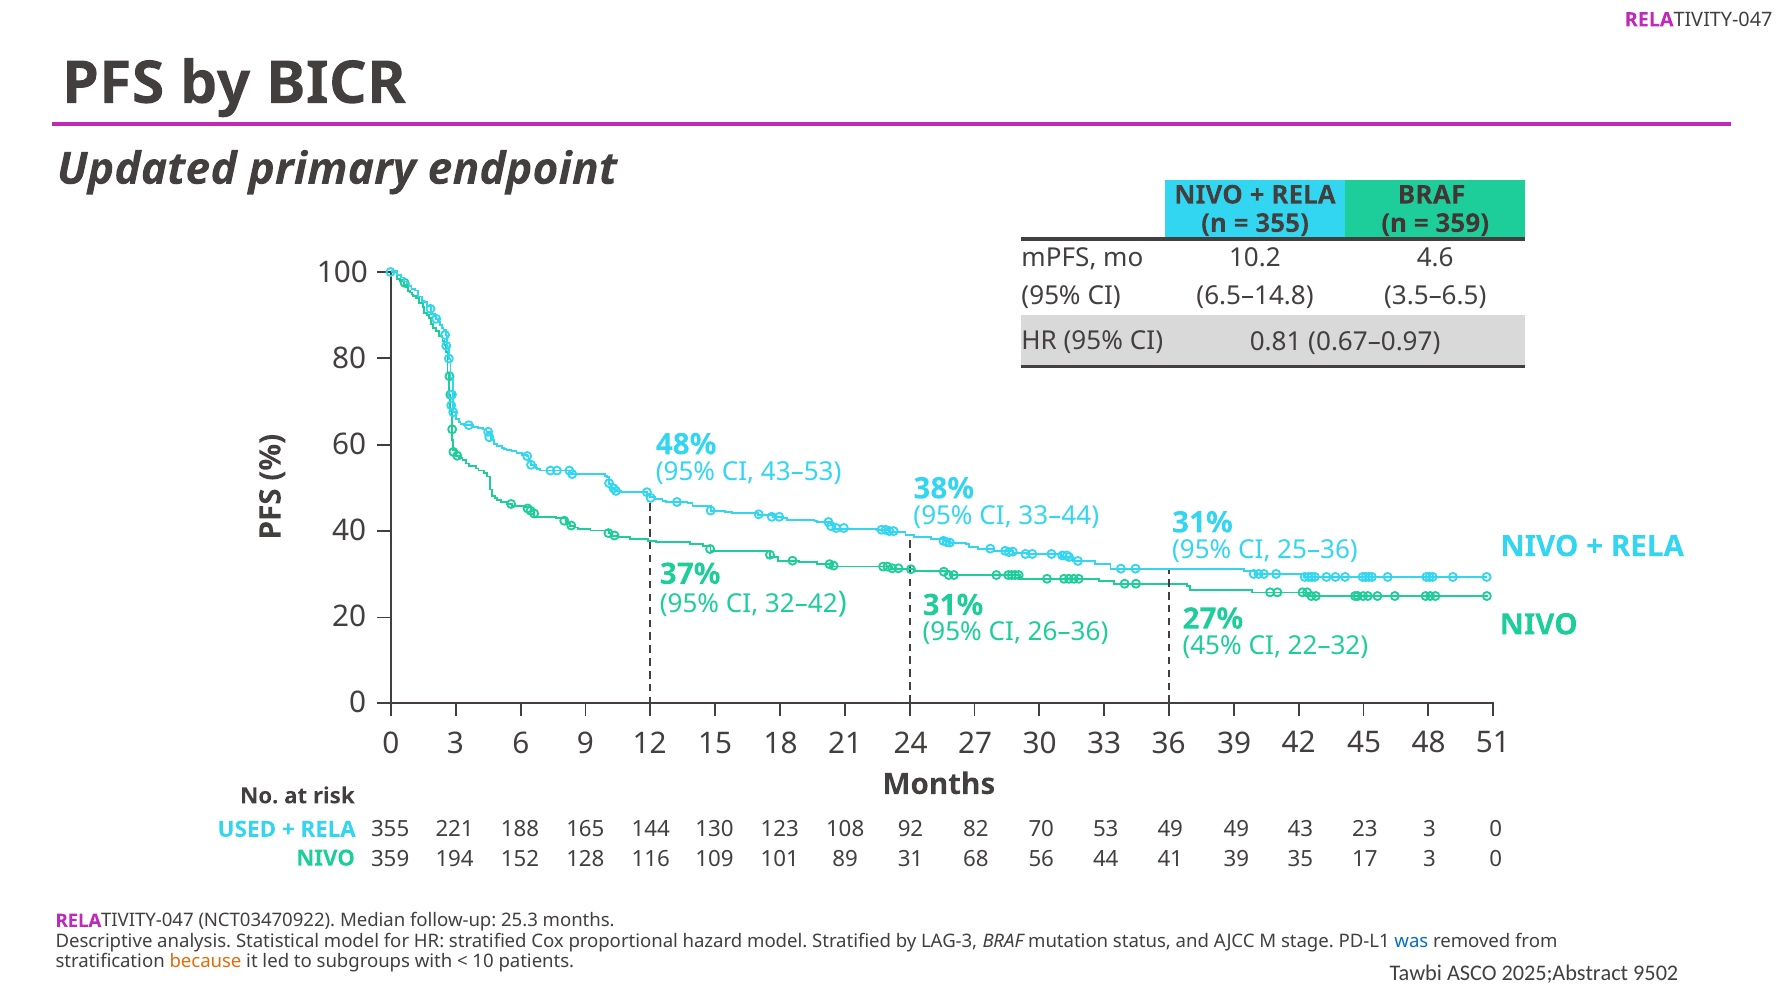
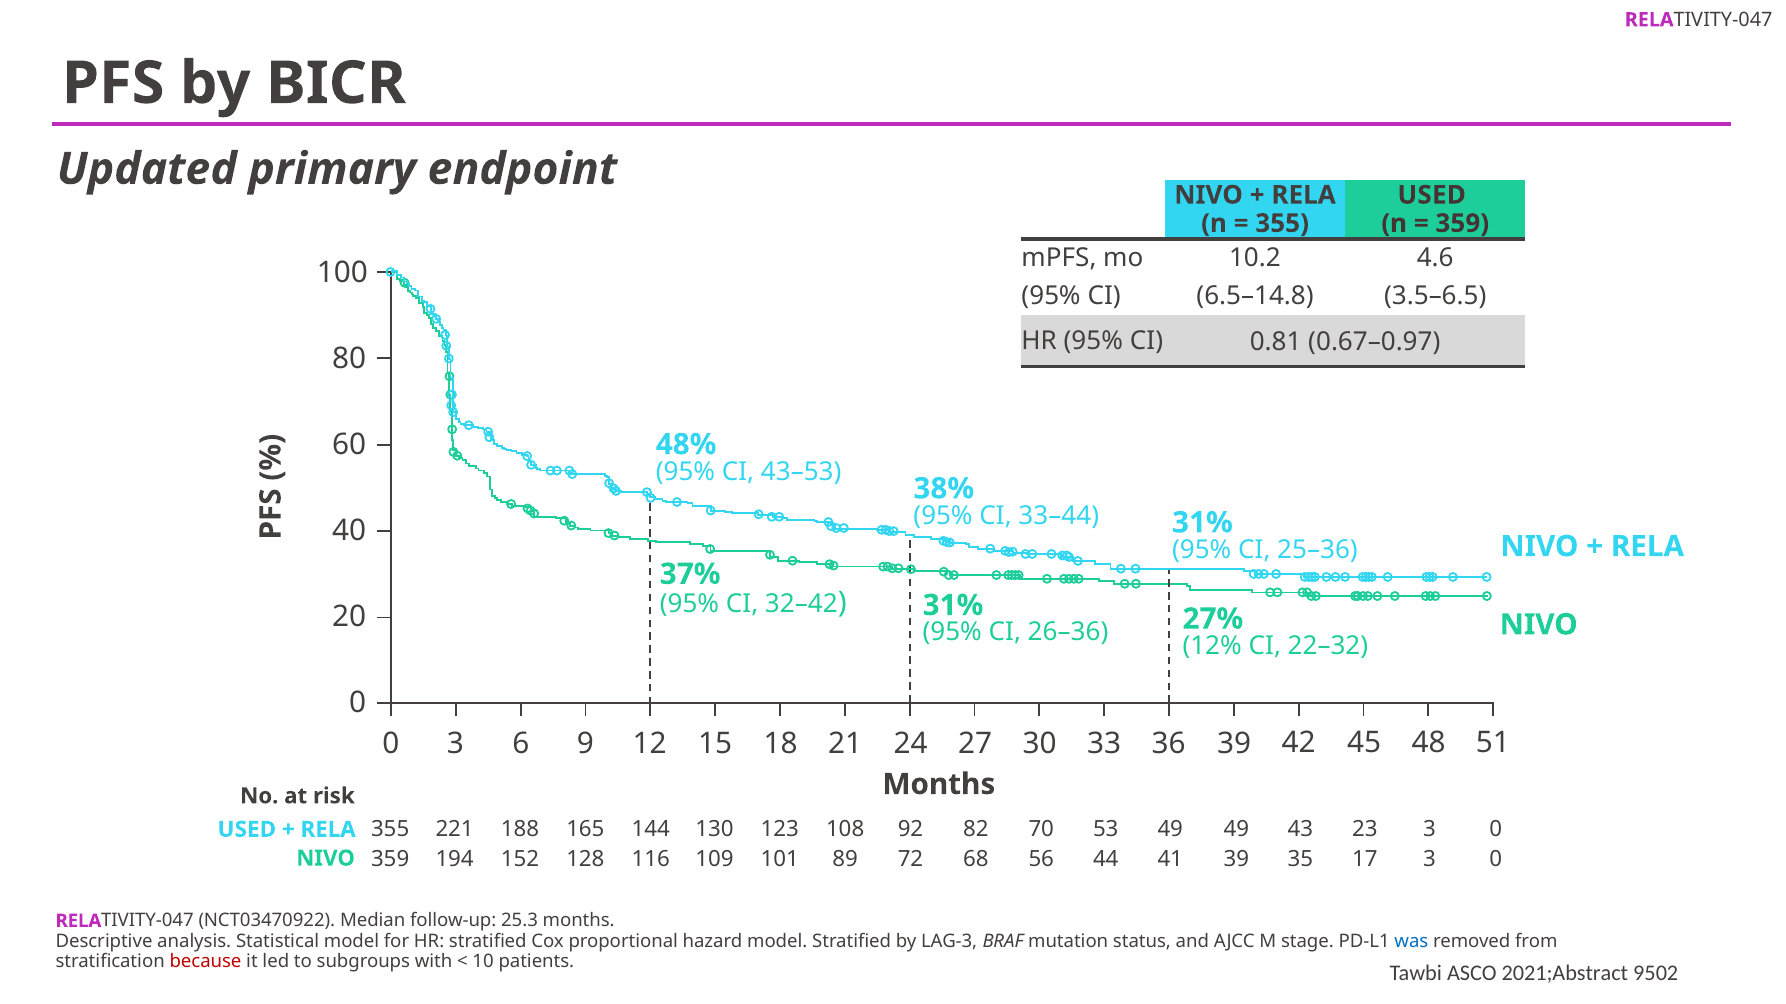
BRAF: BRAF -> USED (1432, 195)
45%: 45% -> 12% (1212, 646)
31: 31 -> 72 (911, 859)
because colour: orange -> red (206, 962)
2025;Abstract: 2025;Abstract -> 2021;Abstract (1565, 974)
